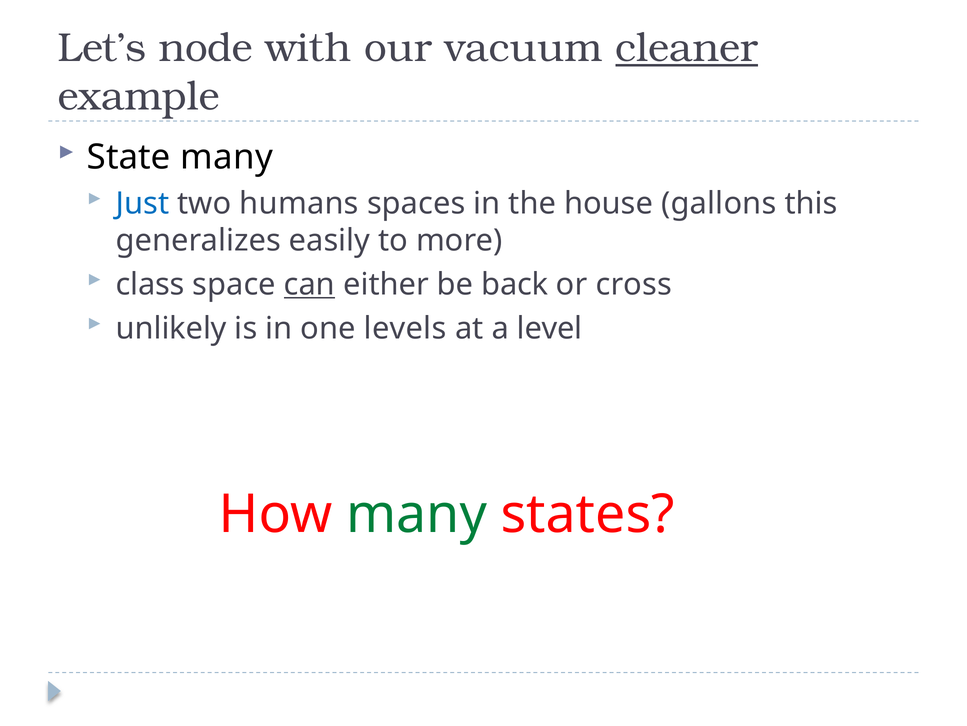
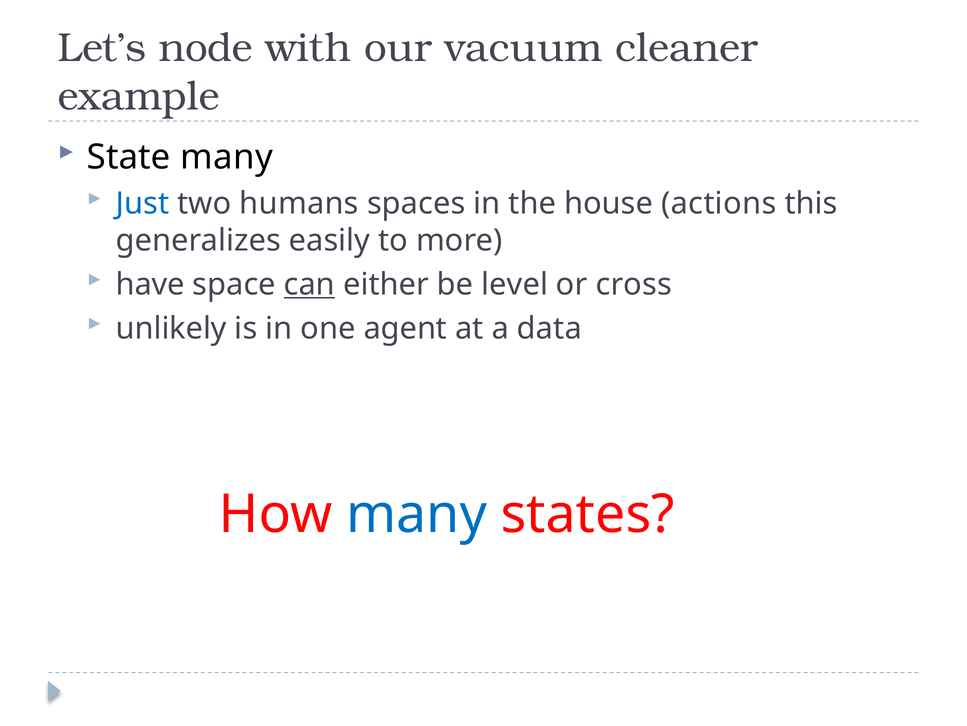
cleaner underline: present -> none (687, 48)
gallons: gallons -> actions (719, 203)
class: class -> have (150, 284)
back: back -> level (515, 284)
levels: levels -> agent (405, 328)
level: level -> data (549, 328)
many colour: green -> blue (417, 514)
